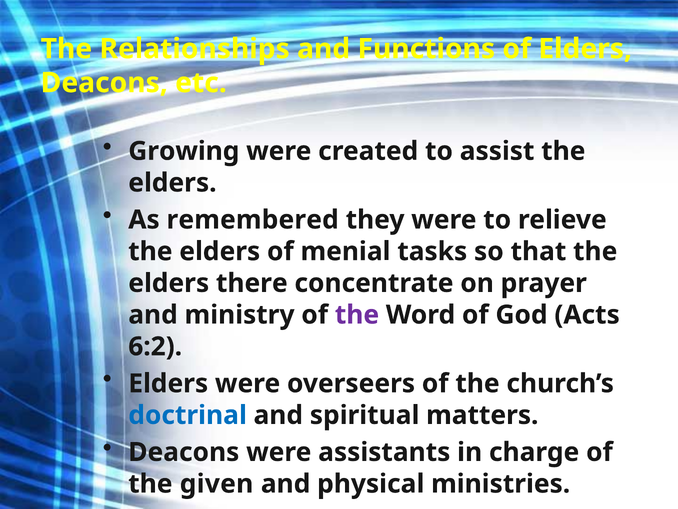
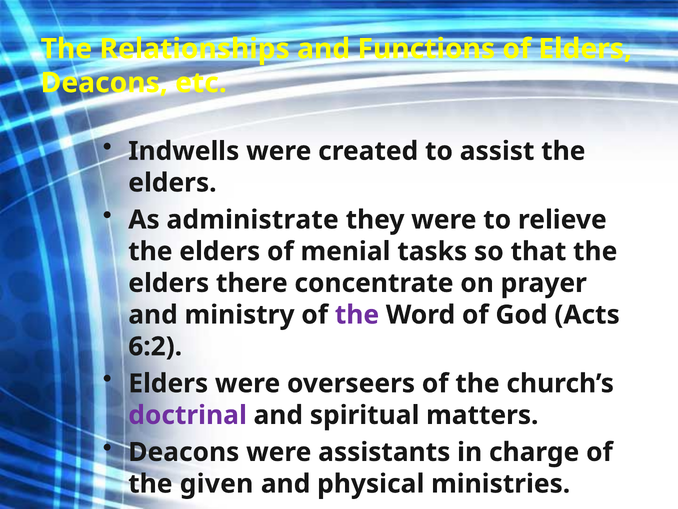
Growing: Growing -> Indwells (184, 151)
remembered: remembered -> administrate (253, 220)
doctrinal colour: blue -> purple (187, 415)
